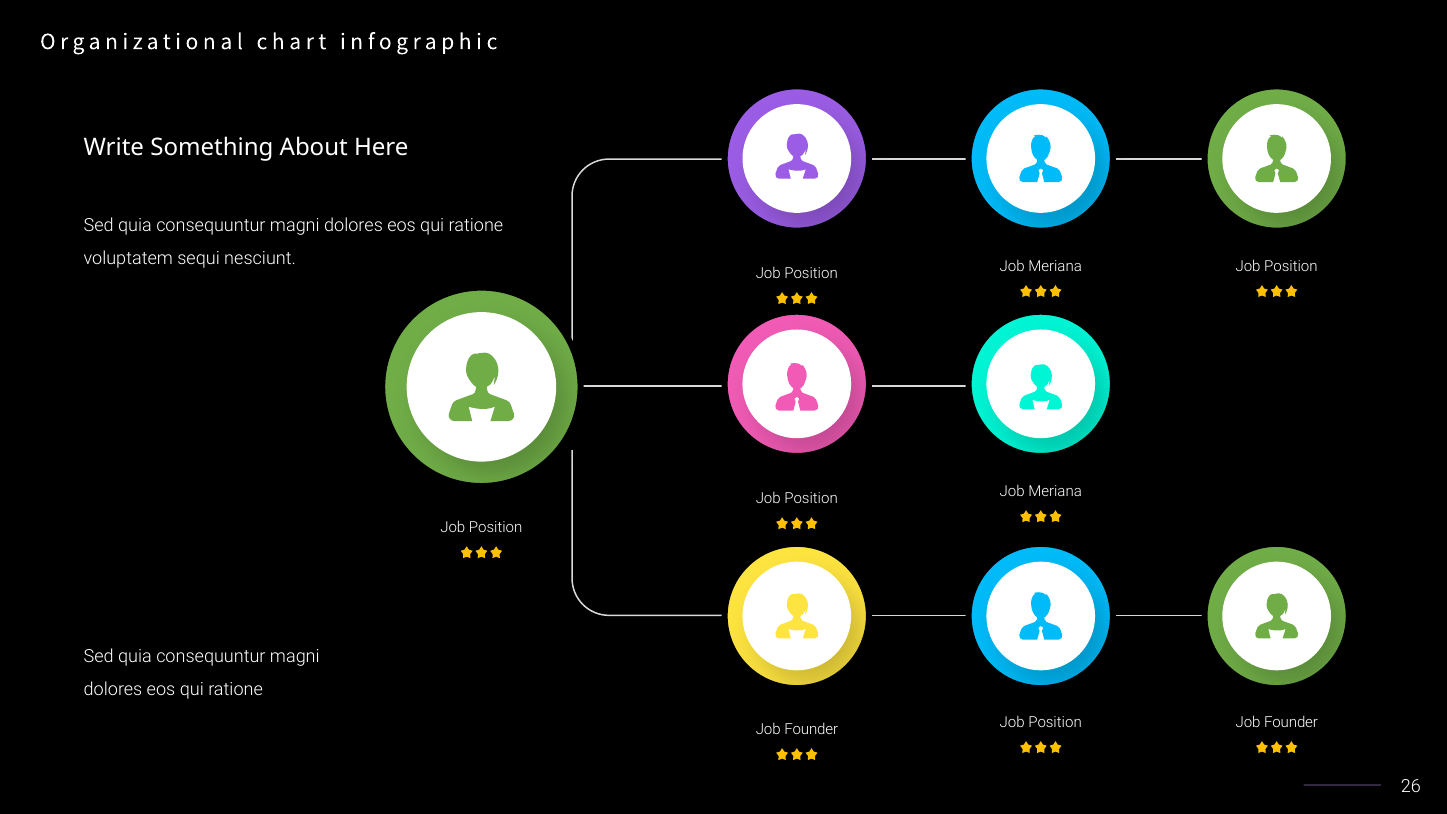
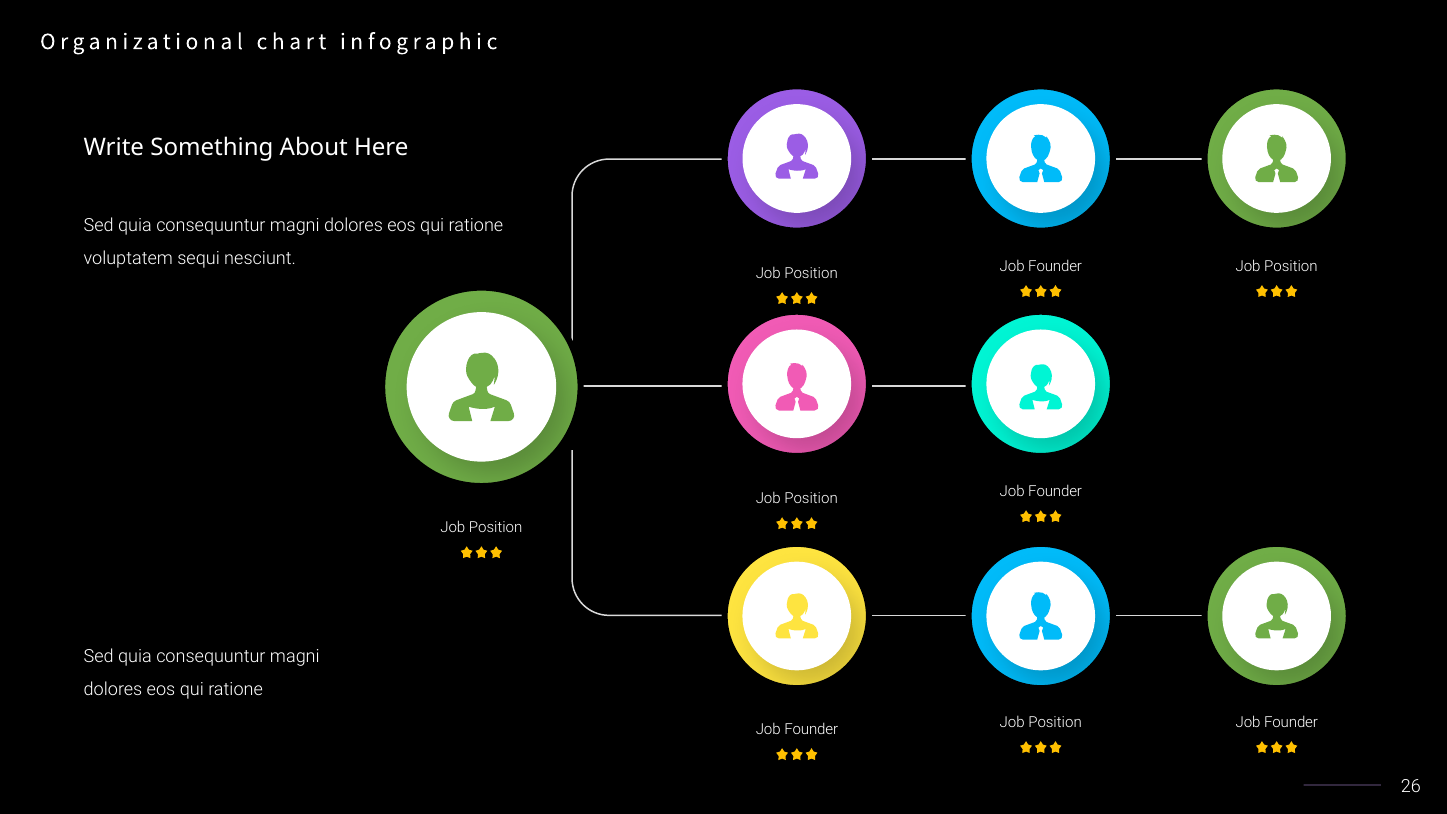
Meriana: Meriana -> Founder (1055, 267)
Meriana: Meriana -> Founder (1055, 492)
